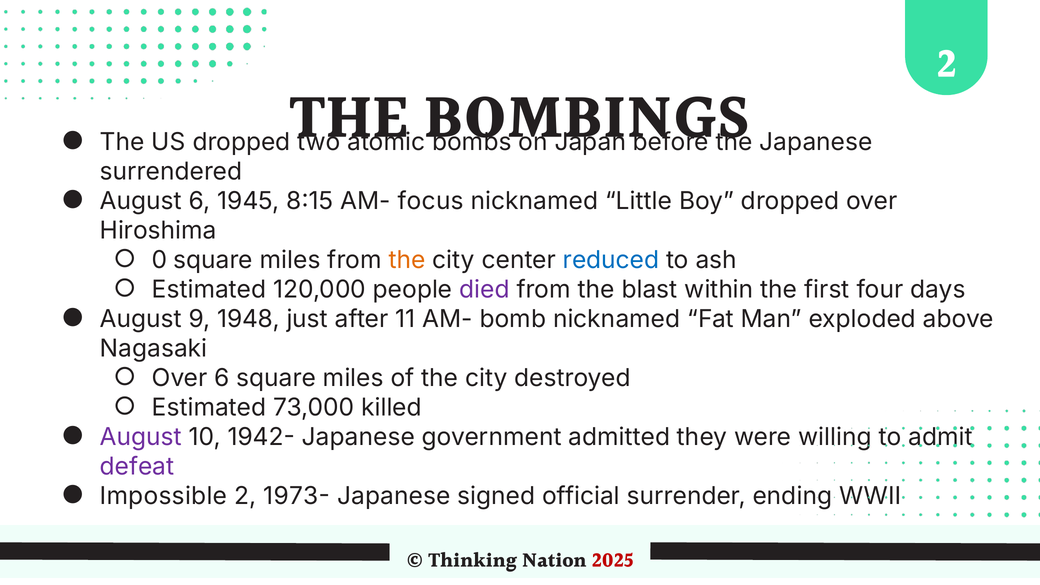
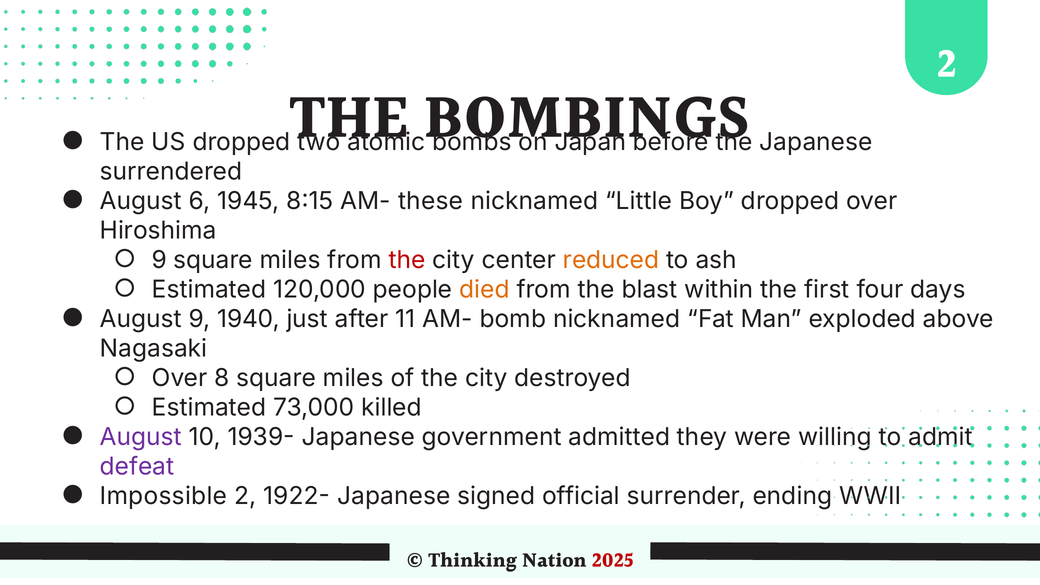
focus: focus -> these (431, 201)
0: 0 -> 9 (159, 260)
the colour: orange -> red (407, 260)
reduced colour: blue -> orange (611, 260)
died colour: purple -> orange (484, 290)
1948: 1948 -> 1940 (249, 319)
Over 6: 6 -> 8 (222, 378)
1942-: 1942- -> 1939- (261, 437)
1973-: 1973- -> 1922- (297, 496)
